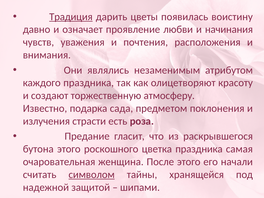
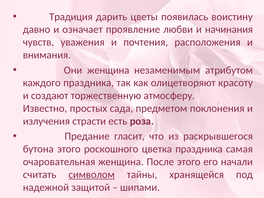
Традиция underline: present -> none (71, 17)
Они являлись: являлись -> женщина (108, 70)
подарка: подарка -> простых (88, 108)
